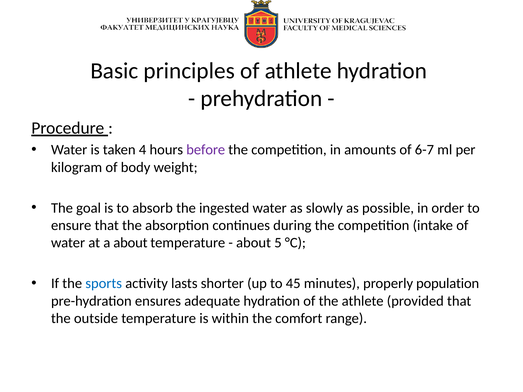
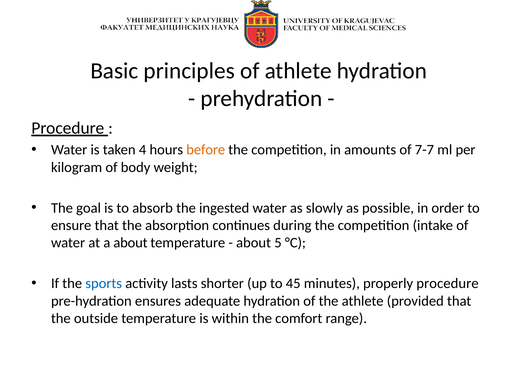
before colour: purple -> orange (206, 150)
6-7: 6-7 -> 7-7 (424, 150)
properly population: population -> procedure (448, 284)
